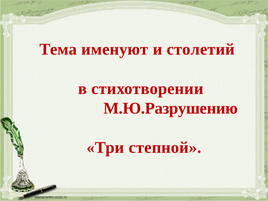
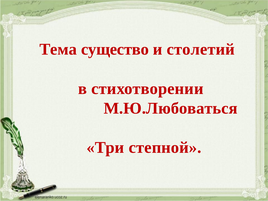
именуют: именуют -> существо (115, 49)
М.Ю.Разрушению: М.Ю.Разрушению -> М.Ю.Любоваться (171, 108)
